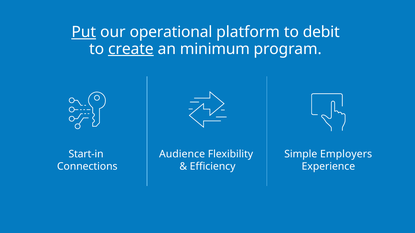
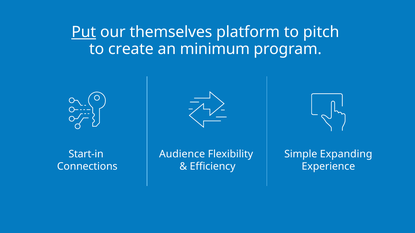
operational: operational -> themselves (171, 32)
debit: debit -> pitch (321, 32)
create underline: present -> none (131, 49)
Employers: Employers -> Expanding (346, 154)
